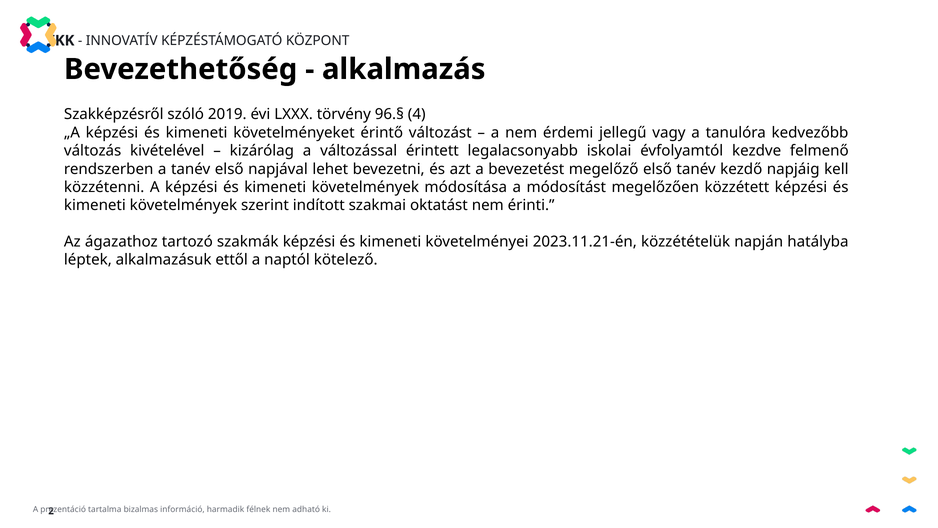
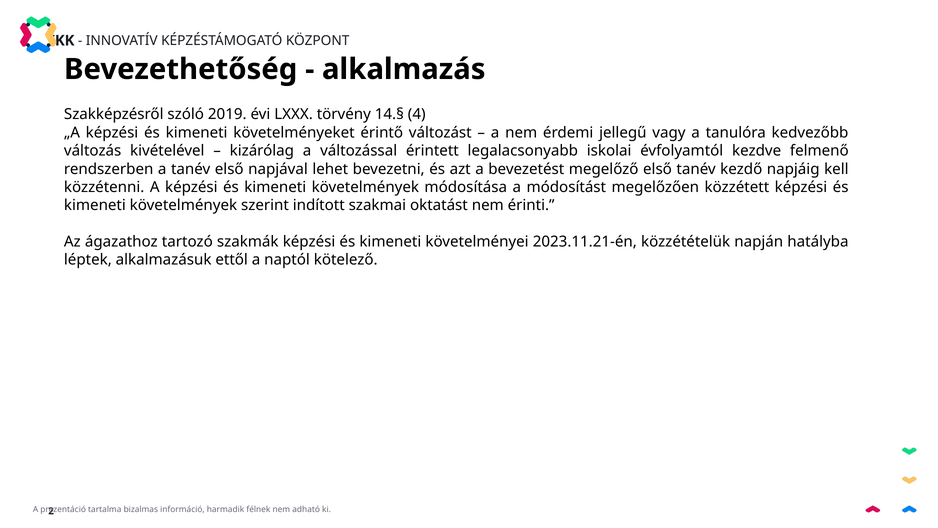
96.§: 96.§ -> 14.§ (389, 114)
